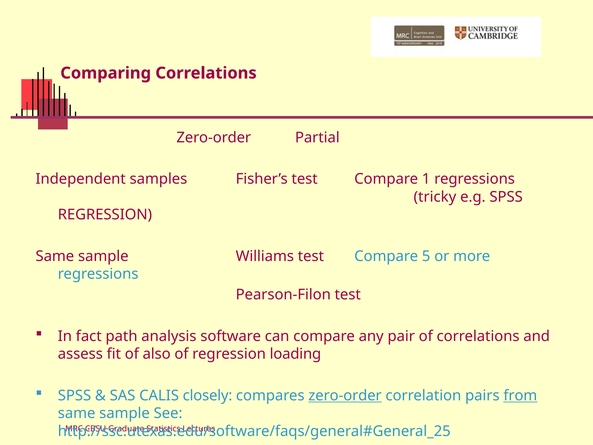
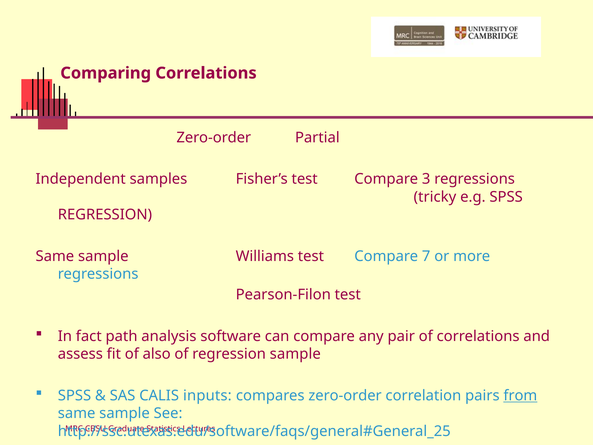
1: 1 -> 3 (426, 179)
5: 5 -> 7 (426, 256)
regression loading: loading -> sample (295, 354)
closely: closely -> inputs (207, 395)
zero-order underline: present -> none (345, 395)
